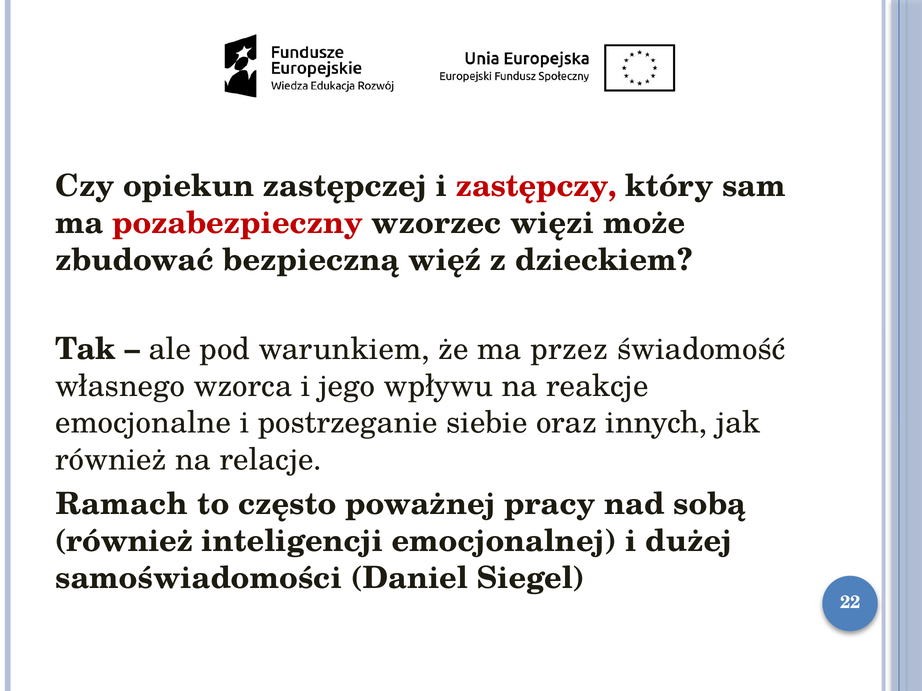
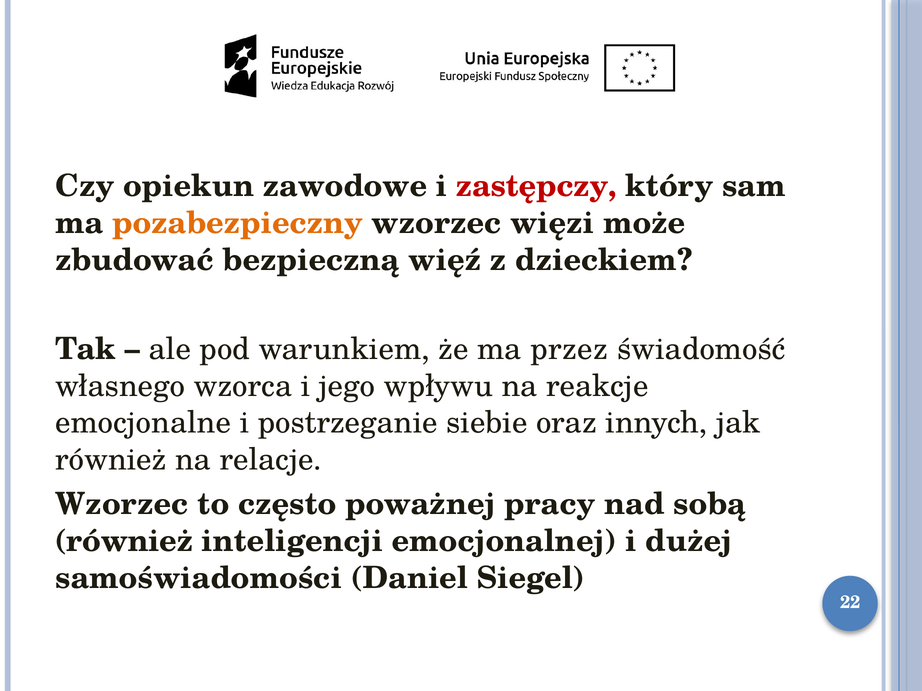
zastępczej: zastępczej -> zawodowe (345, 186)
pozabezpieczny colour: red -> orange (238, 223)
Ramach: Ramach -> Wzorzec (122, 505)
